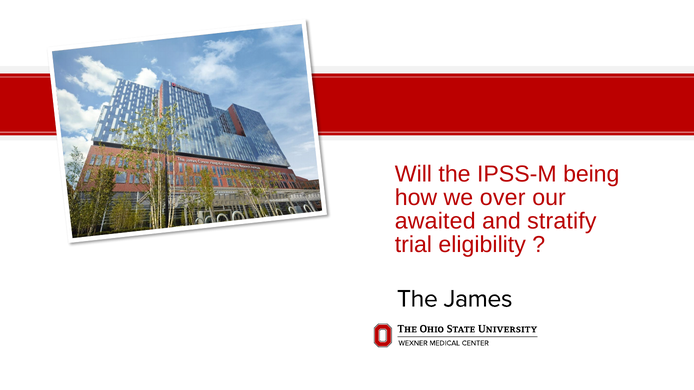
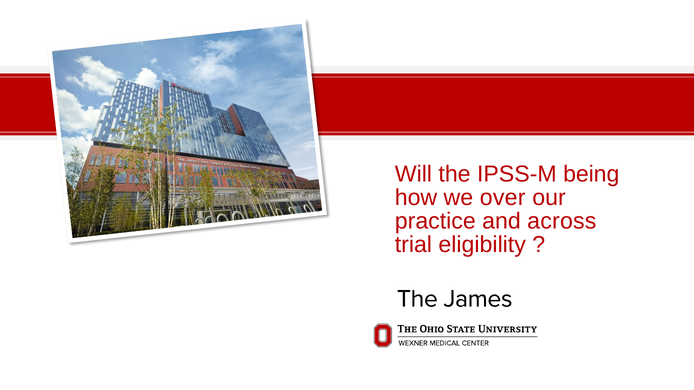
awaited: awaited -> practice (435, 221)
stratify: stratify -> across (562, 221)
